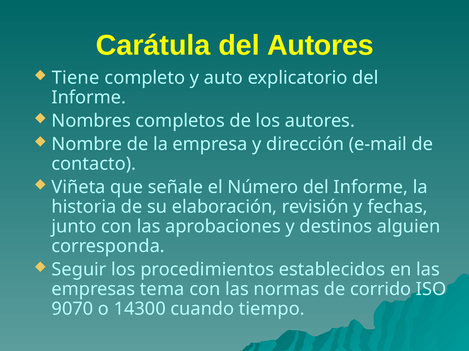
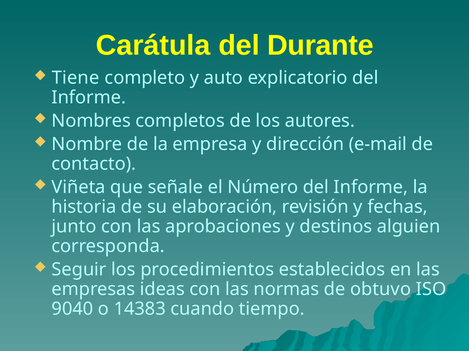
del Autores: Autores -> Durante (320, 45)
tema: tema -> ideas (162, 290)
corrido: corrido -> obtuvo (381, 290)
9070: 9070 -> 9040 (72, 309)
14300: 14300 -> 14383 (140, 309)
